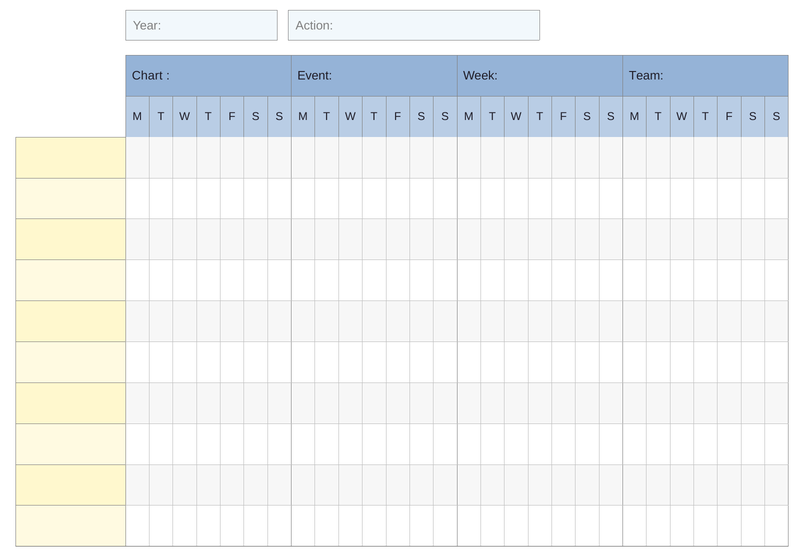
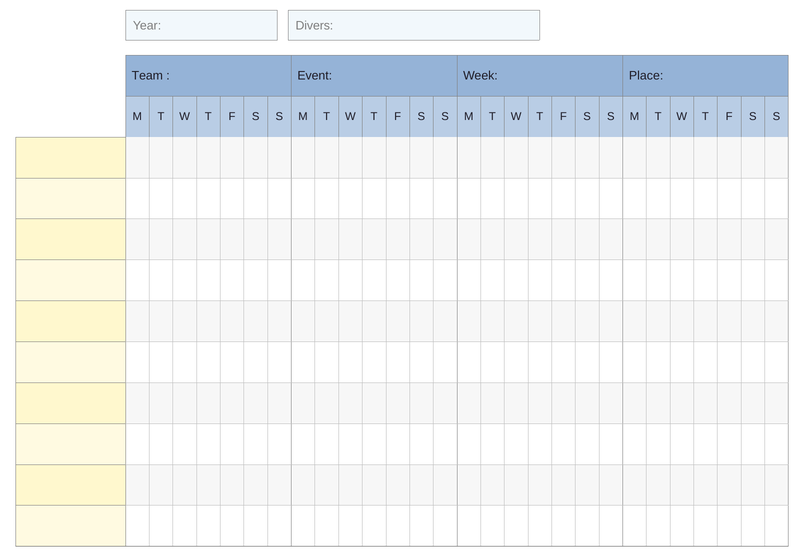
Action: Action -> Divers (314, 25)
Chart: Chart -> Team (147, 76)
Team: Team -> Place (646, 76)
